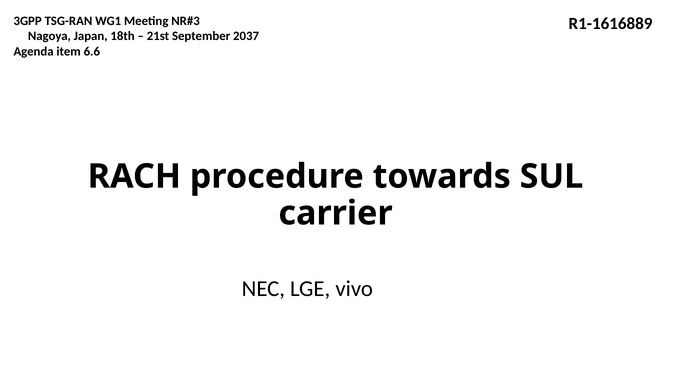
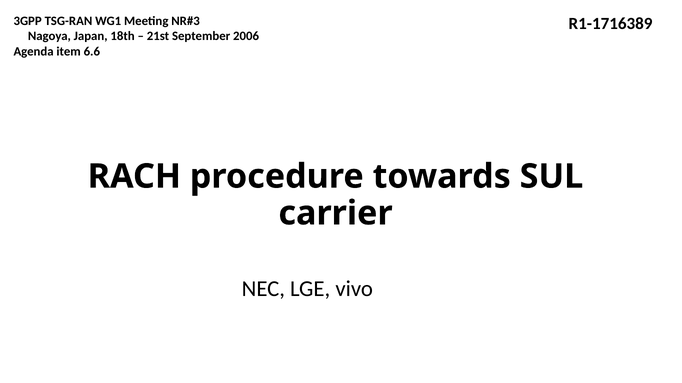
R1-1616889: R1-1616889 -> R1-1716389 (611, 24)
2037: 2037 -> 2006 (246, 36)
